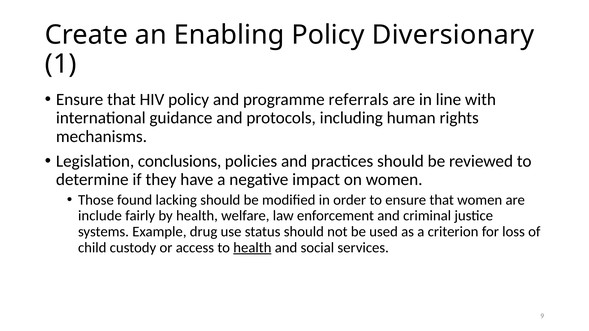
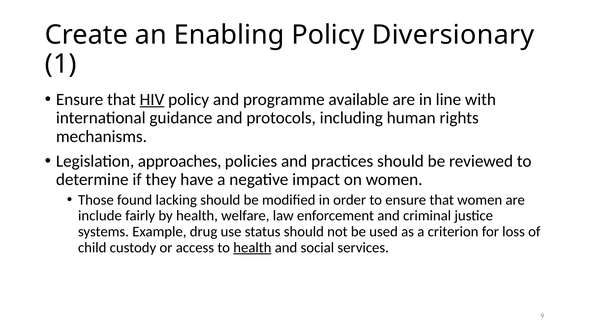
HIV underline: none -> present (152, 100)
referrals: referrals -> available (359, 100)
conclusions: conclusions -> approaches (180, 161)
